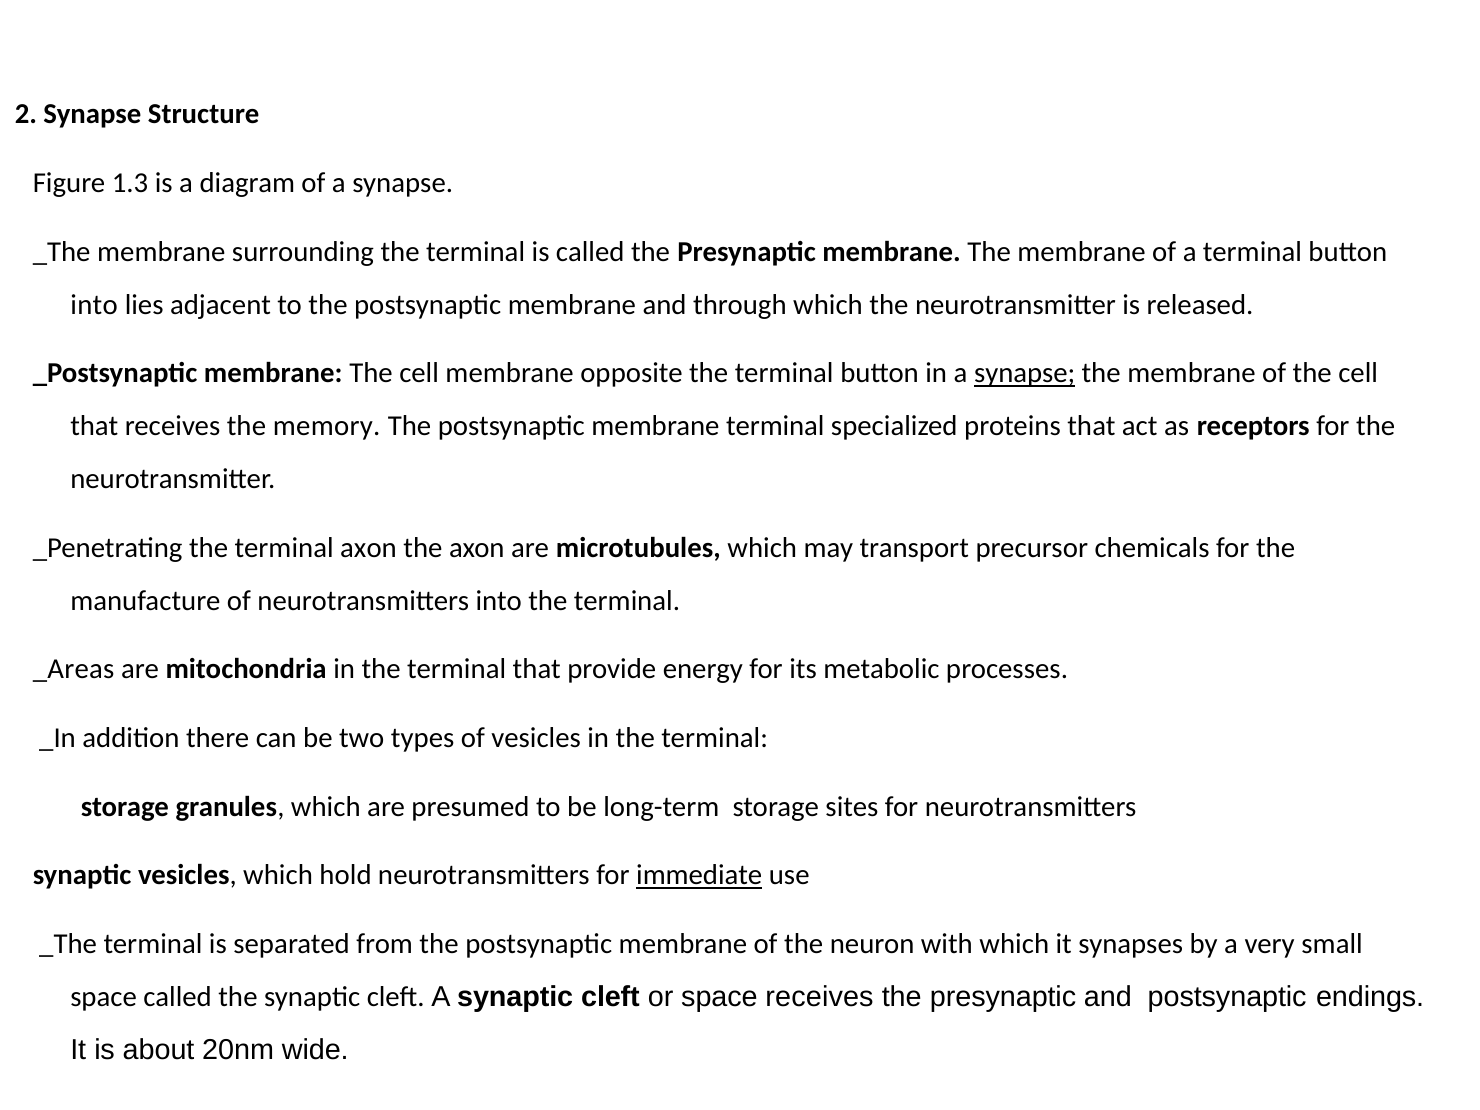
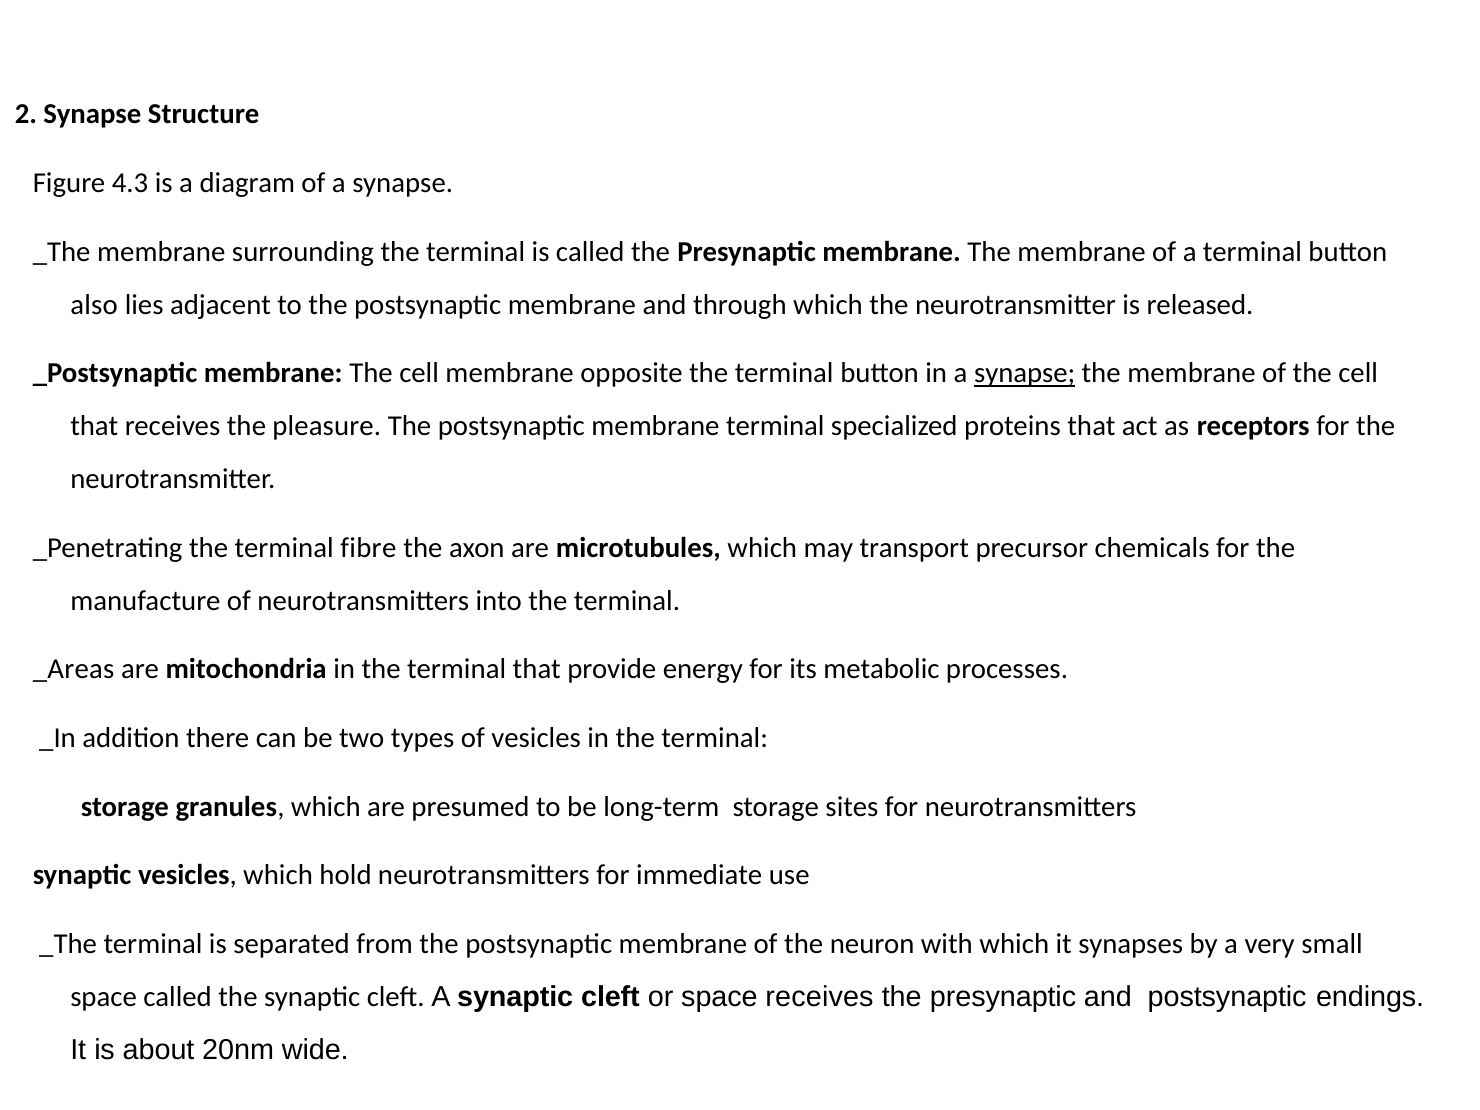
1.3: 1.3 -> 4.3 (130, 183)
into: into -> also (94, 305)
memory: memory -> pleasure (327, 426)
terminal axon: axon -> fibre (368, 548)
immediate underline: present -> none (699, 875)
